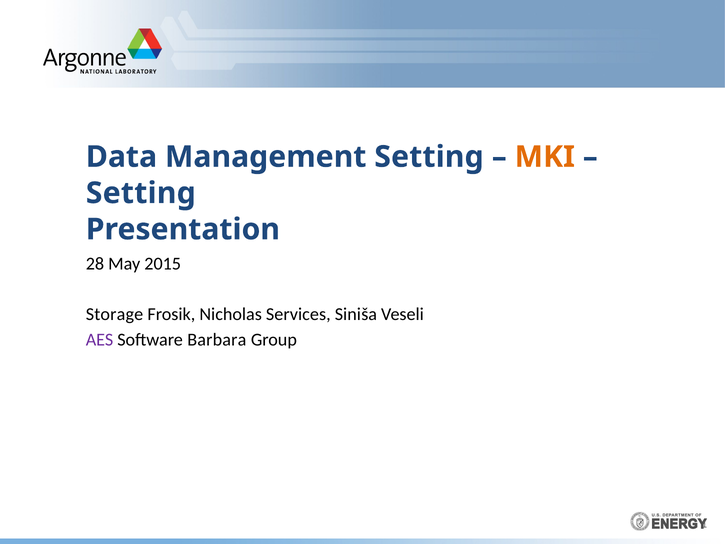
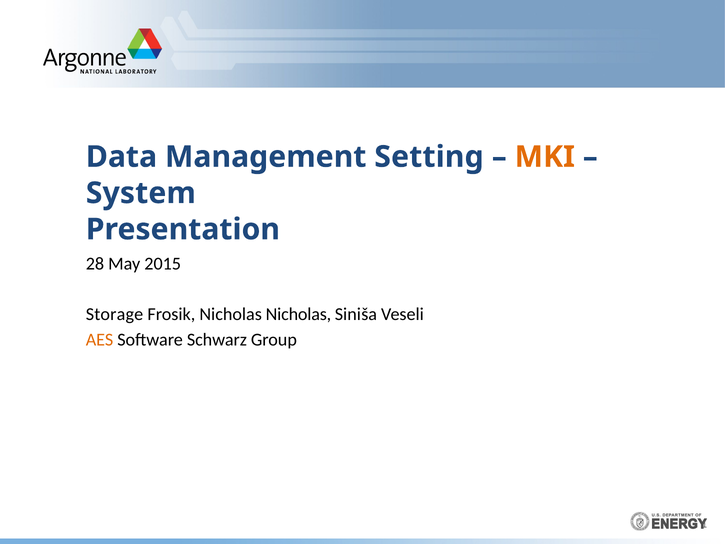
Setting: Setting -> System (141, 193)
Nicholas Services: Services -> Nicholas (298, 314)
AES colour: purple -> orange (100, 340)
Barbara: Barbara -> Schwarz (217, 340)
